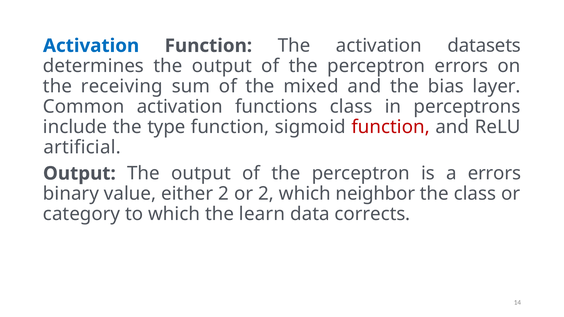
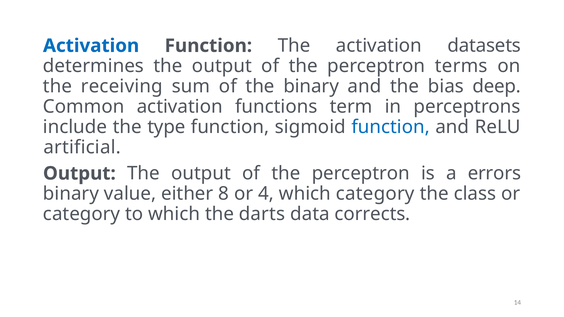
perceptron errors: errors -> terms (461, 66)
the mixed: mixed -> binary (311, 86)
layer: layer -> deep (497, 86)
functions class: class -> term (351, 107)
function colour: red -> blue (391, 127)
either 2: 2 -> 8 (224, 194)
or 2: 2 -> 4 (266, 194)
which neighbor: neighbor -> category (375, 194)
learn: learn -> darts (262, 214)
